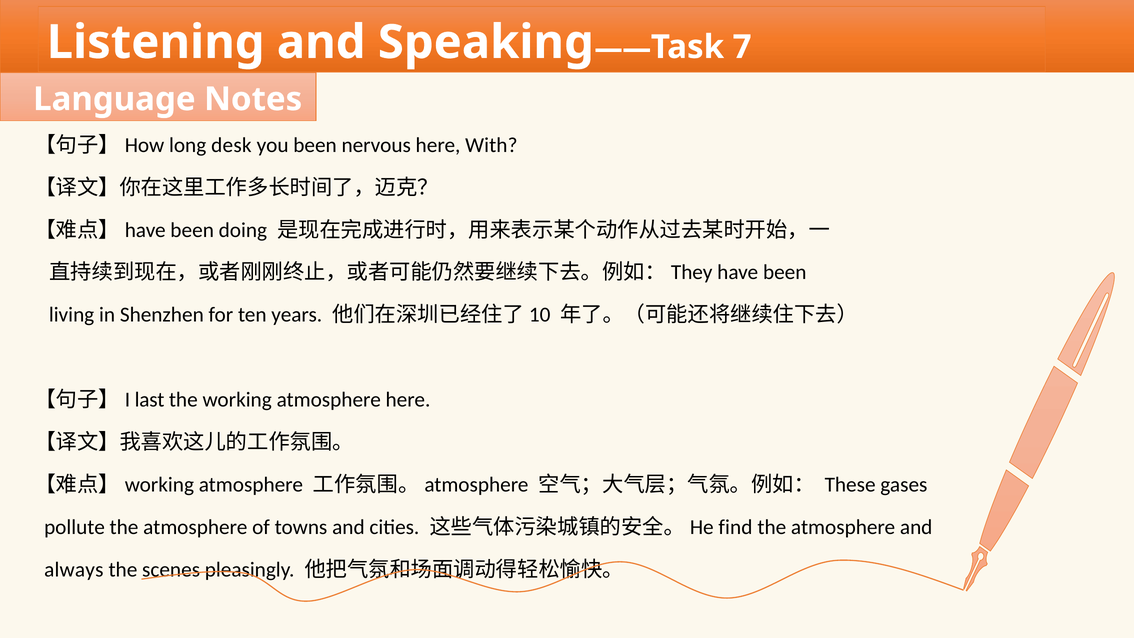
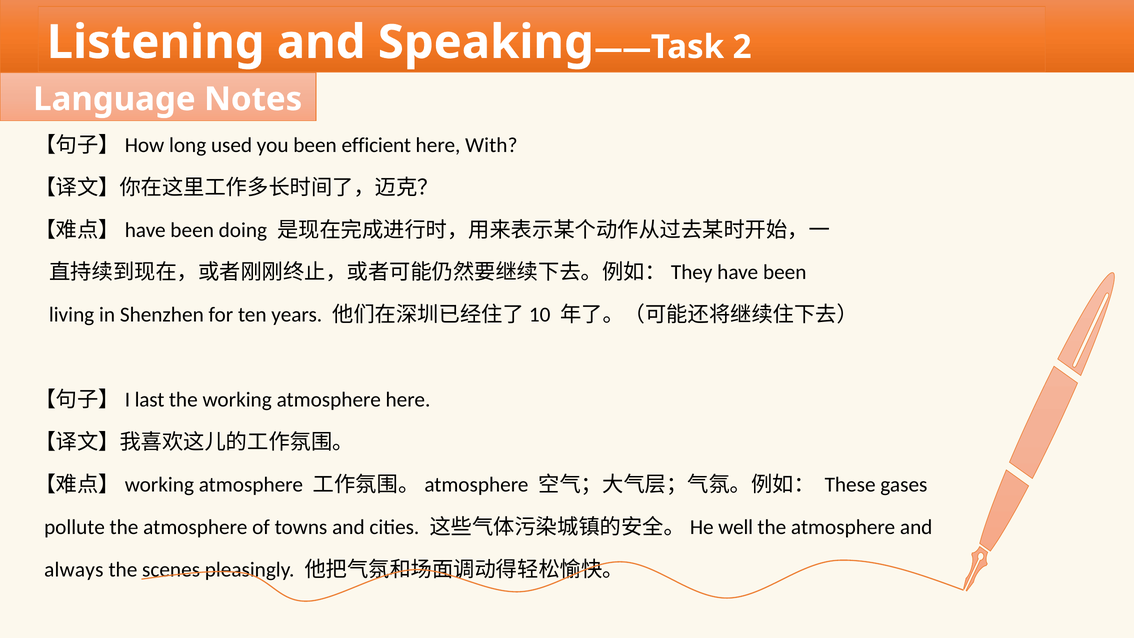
7: 7 -> 2 (742, 47)
desk: desk -> used (232, 145)
nervous: nervous -> efficient (376, 145)
find: find -> well (736, 527)
